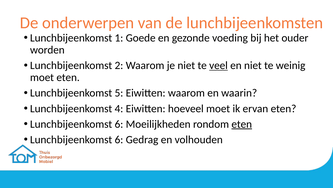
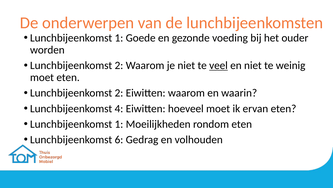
5: 5 -> 2 (119, 93)
6: 6 -> 1 (119, 124)
eten underline: present -> none (242, 124)
